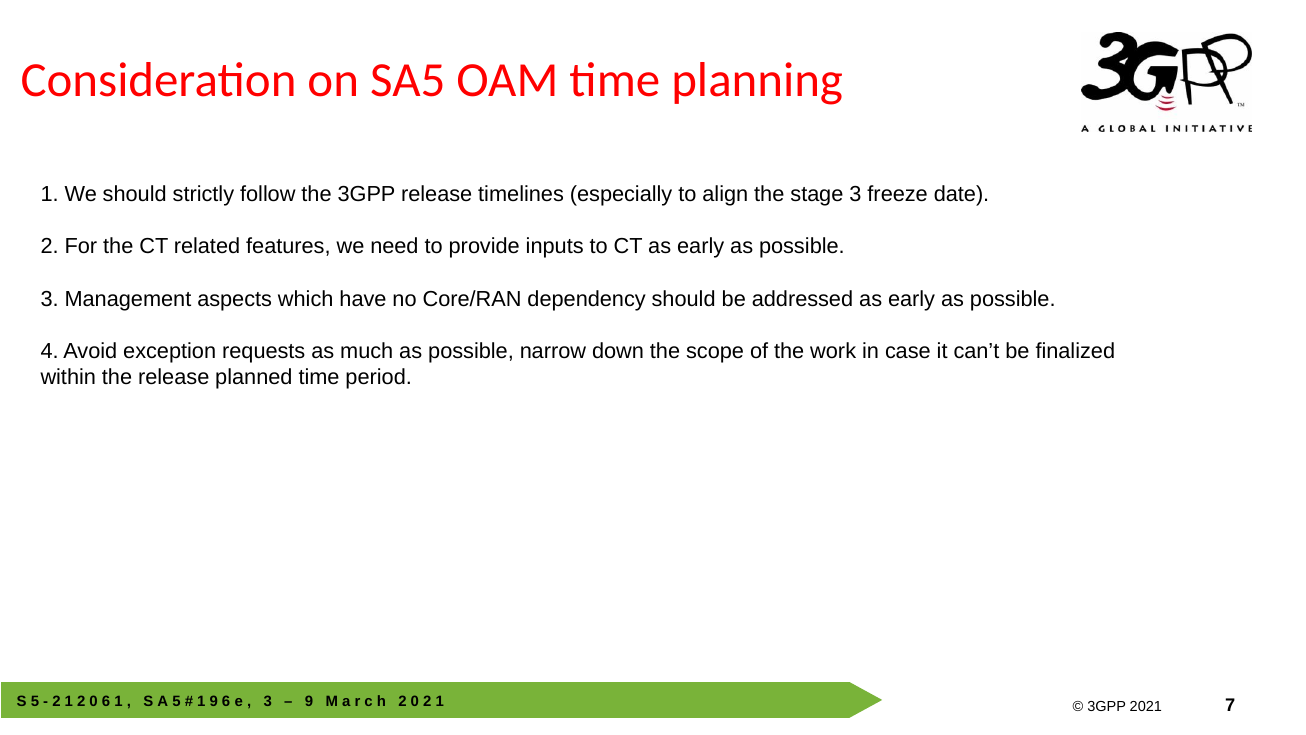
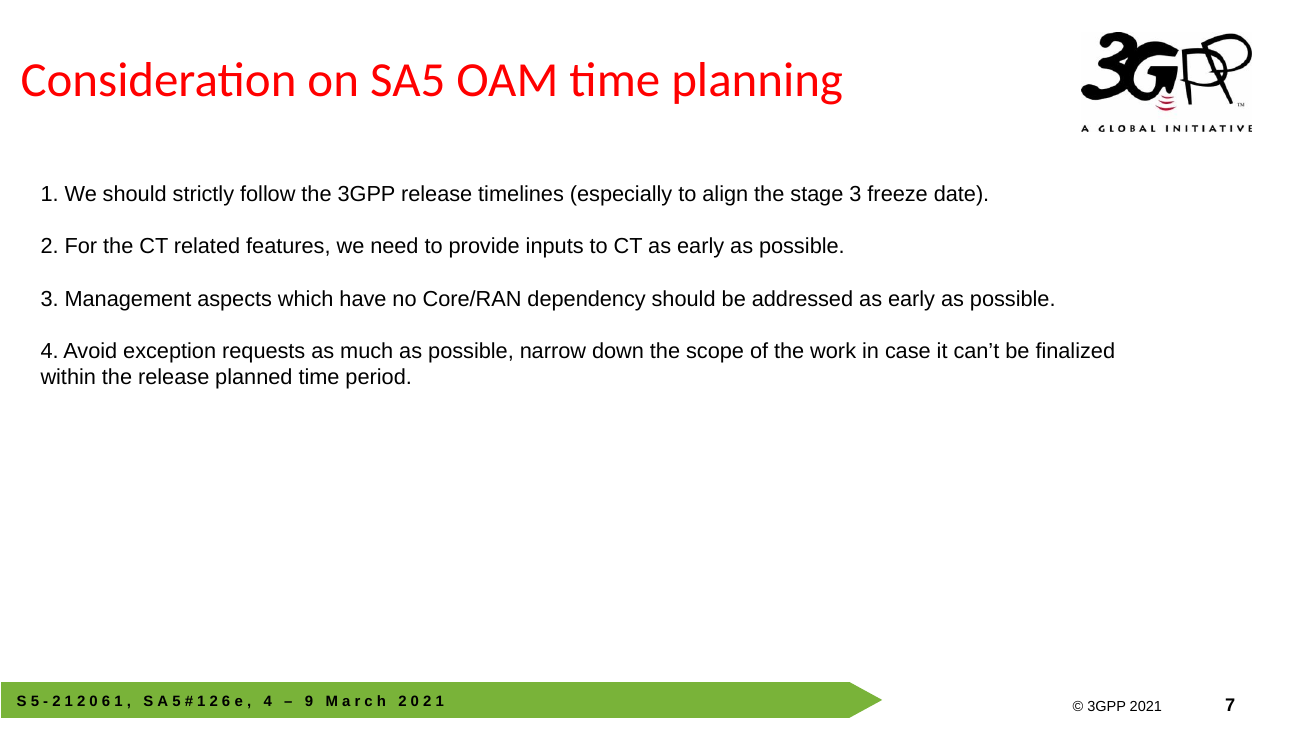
9: 9 -> 2 (214, 701)
3: 3 -> 4 (268, 701)
